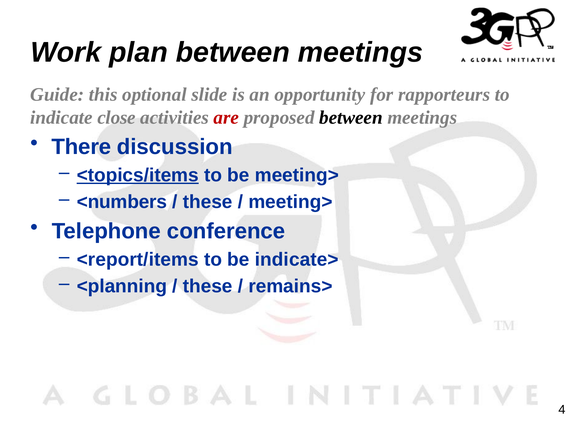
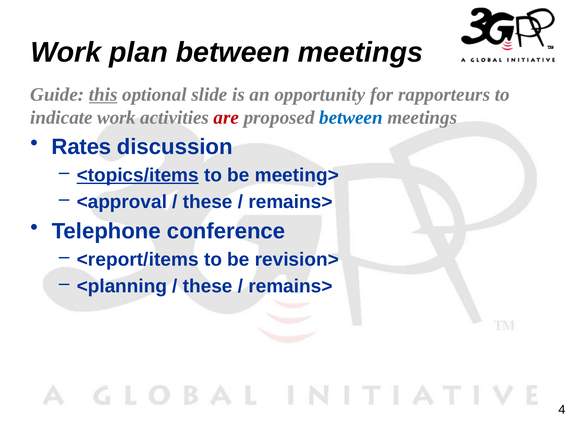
this underline: none -> present (103, 95)
indicate close: close -> work (117, 118)
between colour: black -> blue (351, 118)
There: There -> Rates (81, 147)
<numbers: <numbers -> <approval (122, 202)
meeting>: meeting> -> remains> (290, 202)
indicate>: indicate> -> revision> (297, 260)
